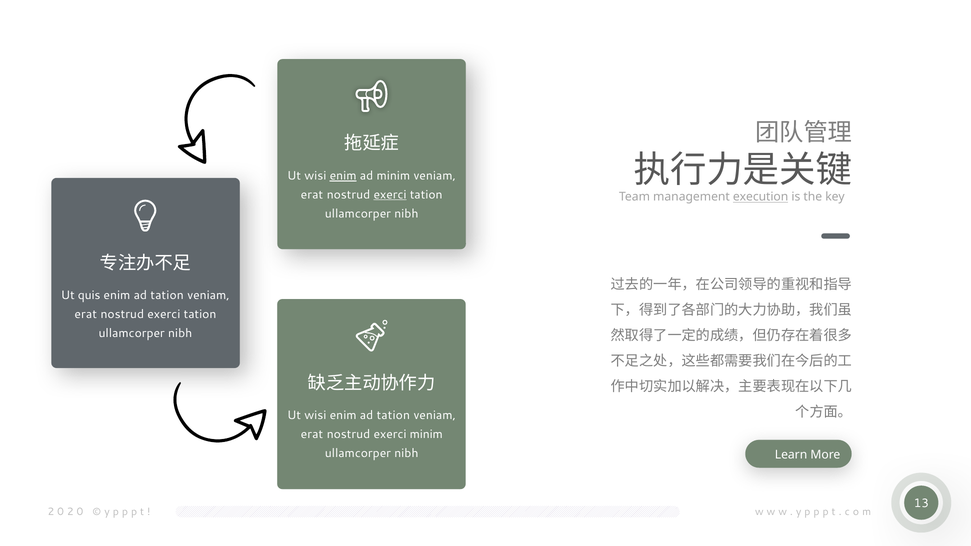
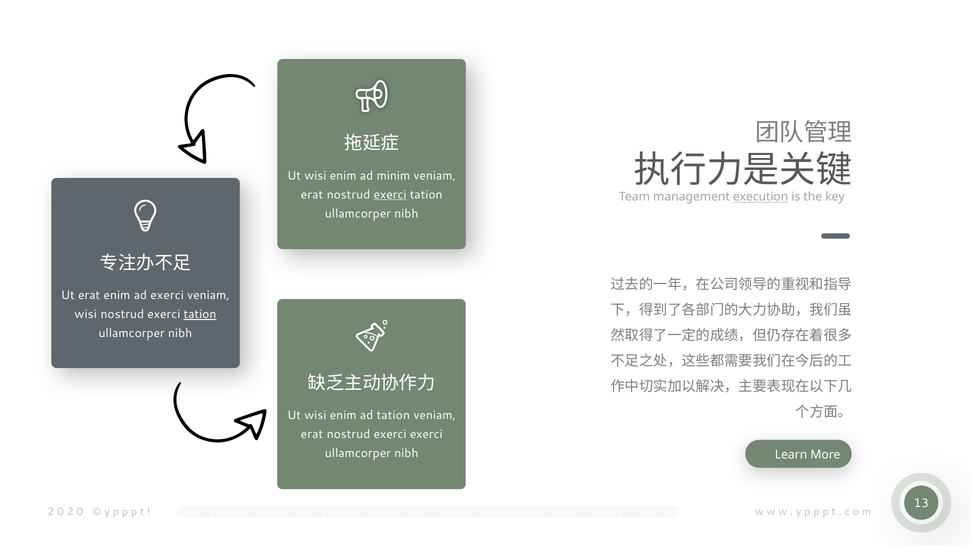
enim underline: present -> none (343, 176)
Ut quis: quis -> erat (89, 295)
tation: tation -> exerci (167, 295)
erat: erat -> wisi (86, 314)
tation underline: none -> present (200, 314)
exerci minim: minim -> exerci (426, 434)
